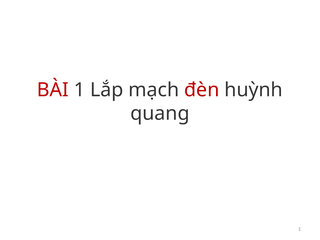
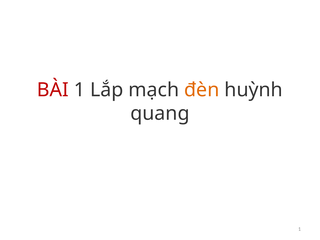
đèn colour: red -> orange (202, 90)
